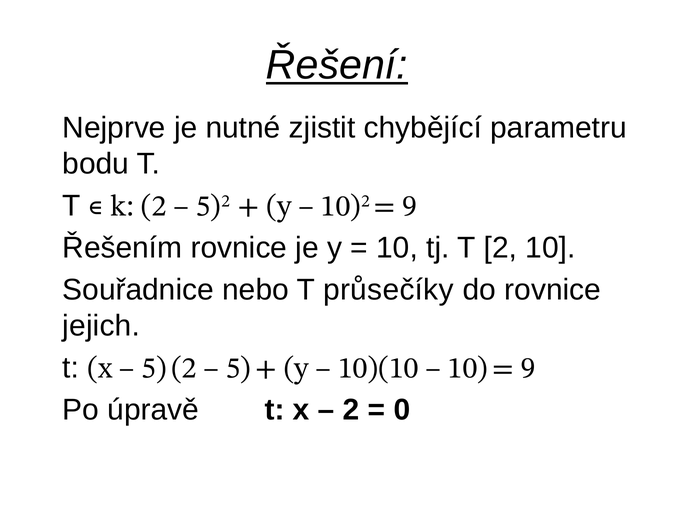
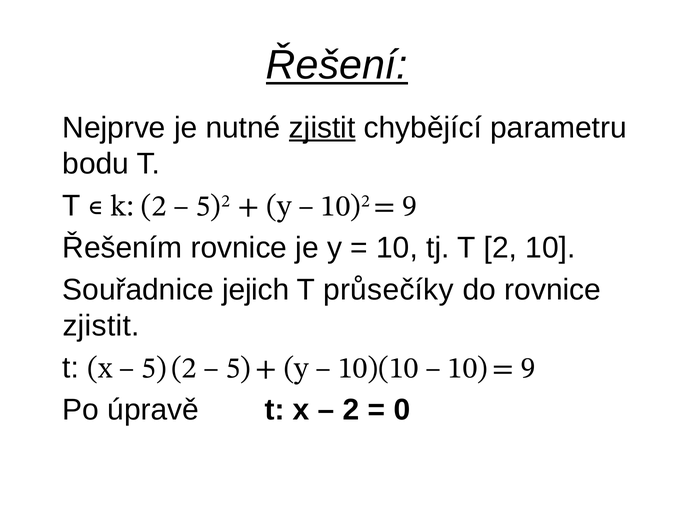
zjistit underline: none -> present (322, 128)
nebo: nebo -> jejich (256, 289)
jejich: jejich -> zjistit (101, 325)
